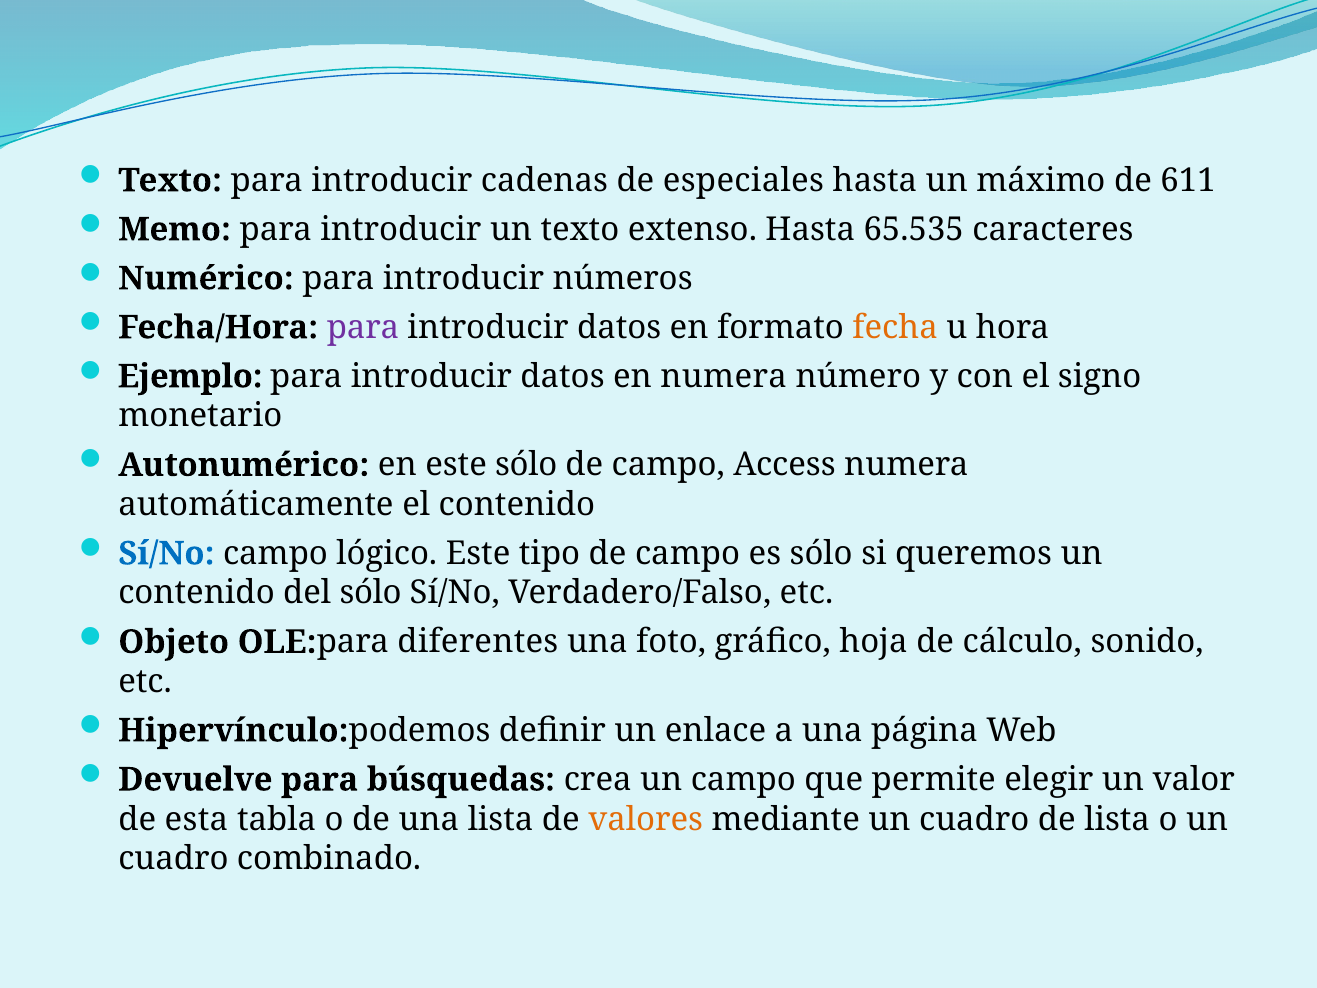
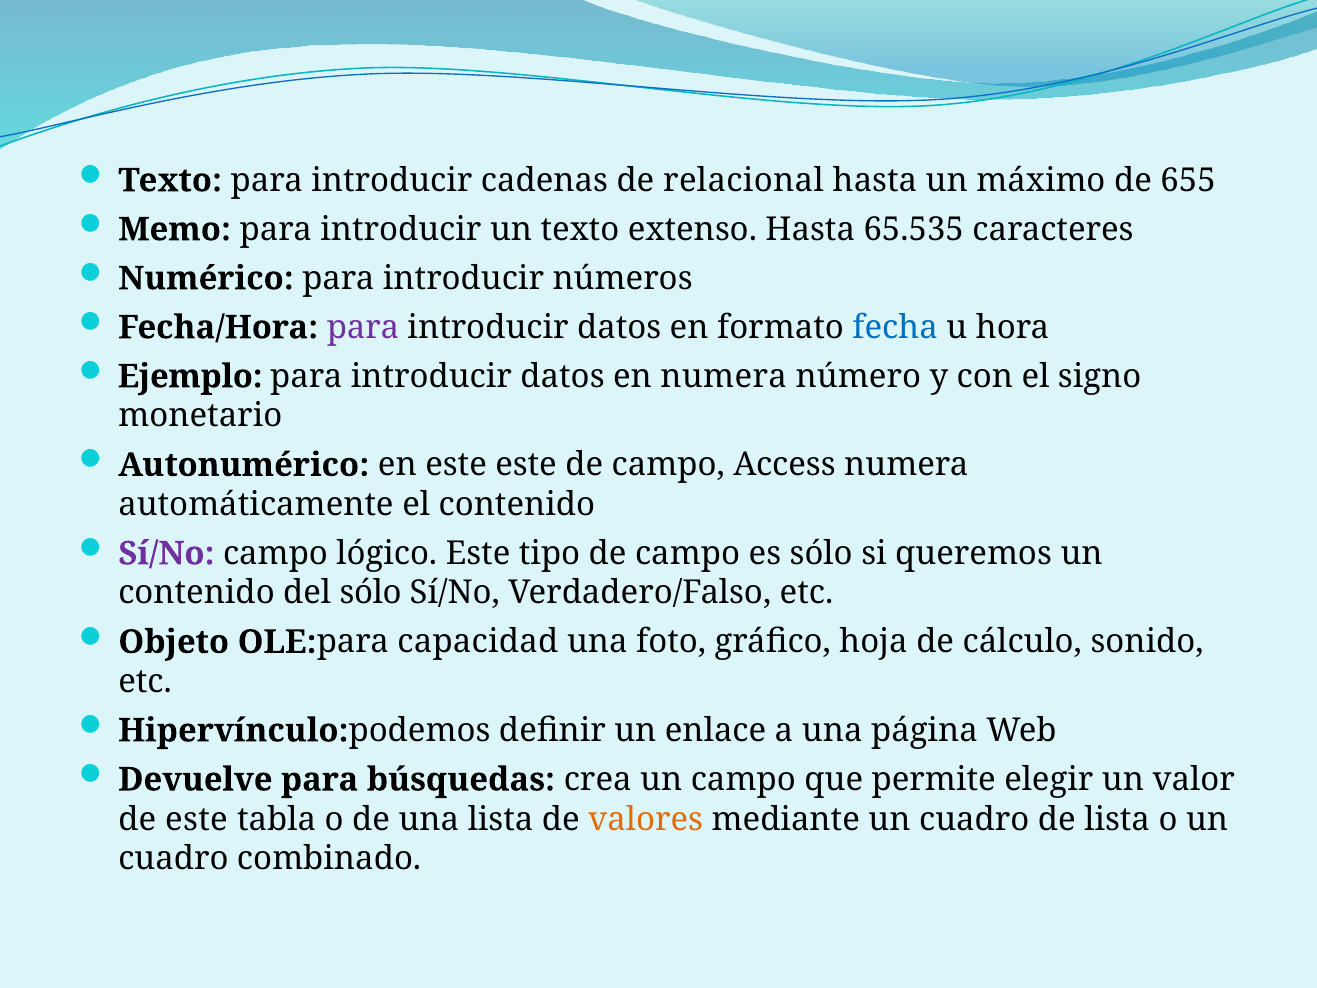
especiales: especiales -> relacional (743, 180)
611: 611 -> 655 (1188, 180)
fecha colour: orange -> blue (895, 327)
este sólo: sólo -> este (526, 465)
Sí/No colour: blue -> purple (166, 553)
diferentes: diferentes -> capacidad (478, 642)
de esta: esta -> este (196, 819)
